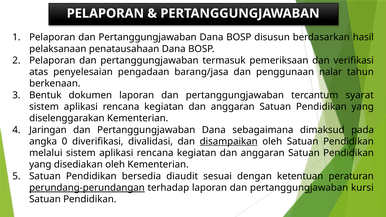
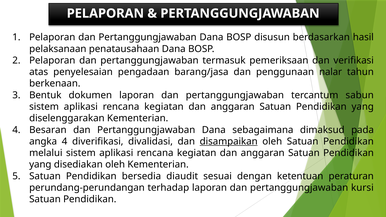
syarat: syarat -> sabun (360, 95)
Jaringan: Jaringan -> Besaran (48, 130)
angka 0: 0 -> 4 (65, 141)
perundang-perundangan underline: present -> none (87, 188)
